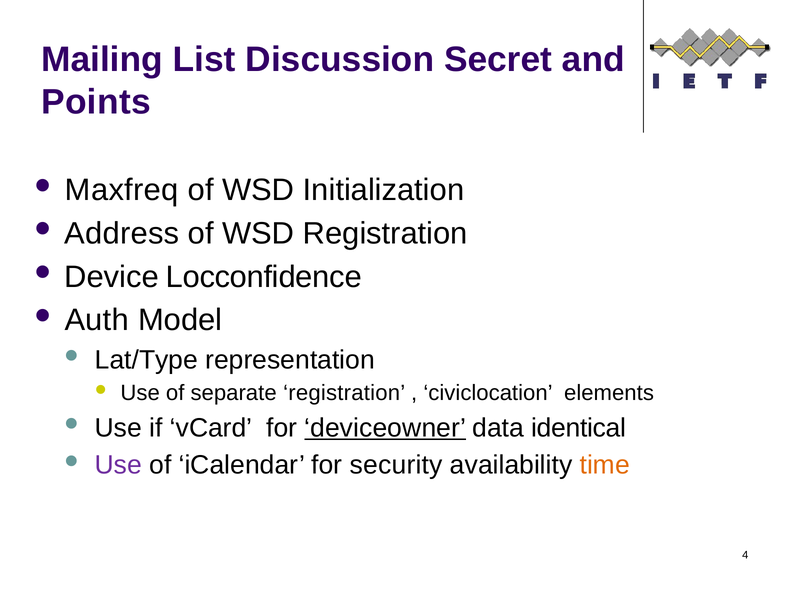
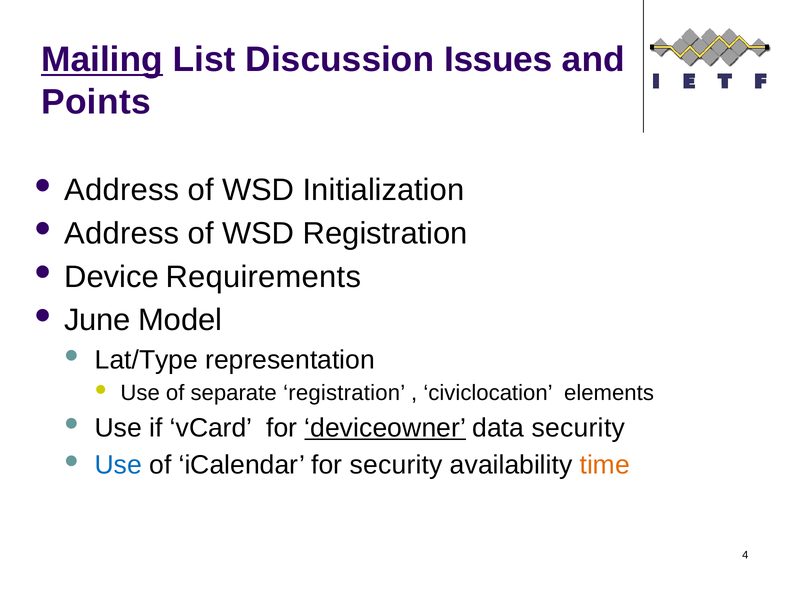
Mailing underline: none -> present (102, 60)
Secret: Secret -> Issues (498, 60)
Maxfreq: Maxfreq -> Address (122, 190)
Locconfidence: Locconfidence -> Requirements (263, 277)
Auth: Auth -> June (97, 320)
data identical: identical -> security (578, 428)
Use colour: purple -> blue (118, 465)
